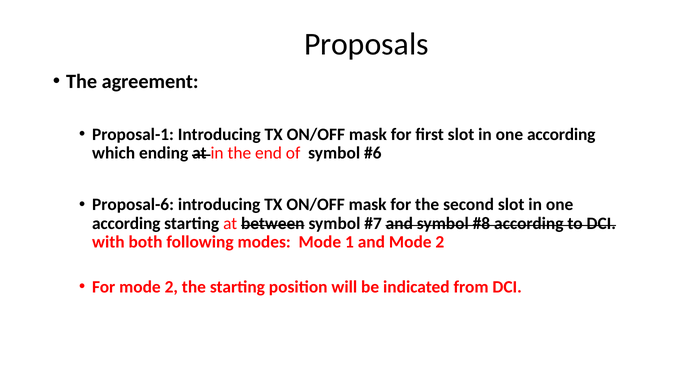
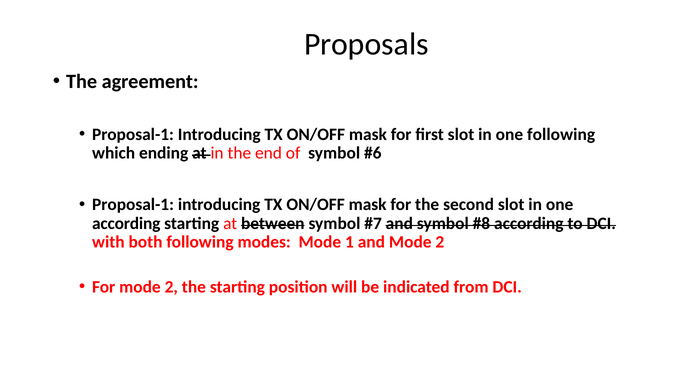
according: according -> following (561, 134)
Proposal-6: Proposal-6 -> Proposal-1 (133, 205)
